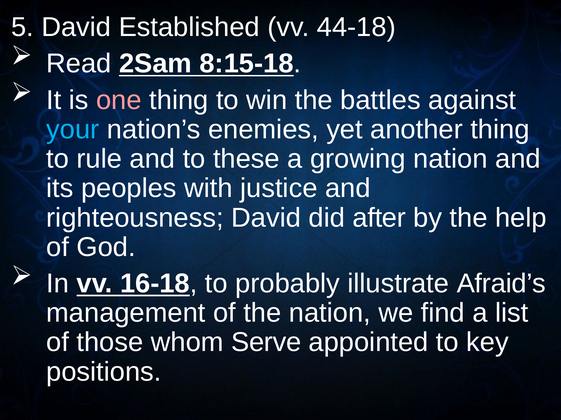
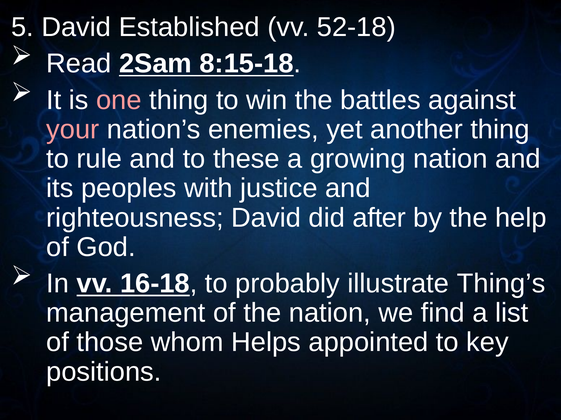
44-18: 44-18 -> 52-18 (356, 27)
your colour: light blue -> pink (73, 130)
Afraid’s: Afraid’s -> Thing’s (501, 284)
Serve: Serve -> Helps (266, 343)
